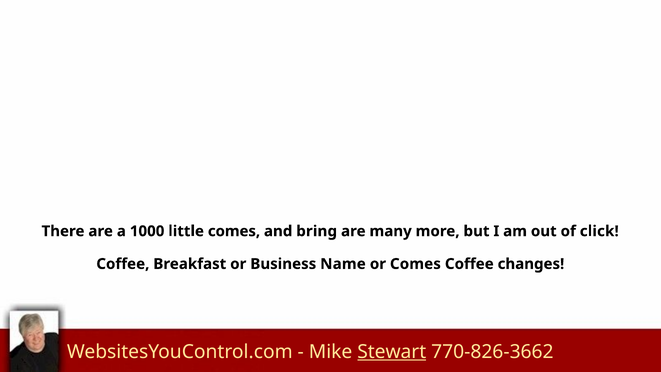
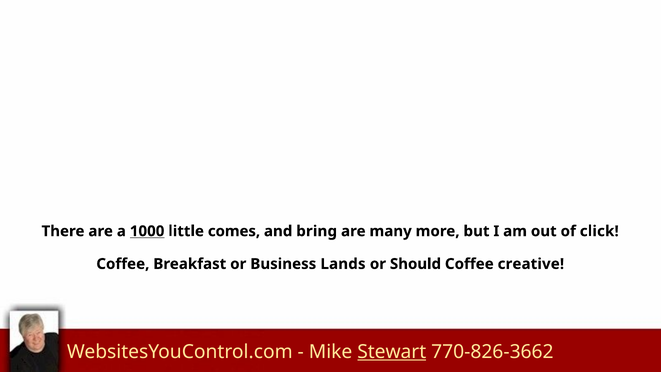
1000 underline: none -> present (147, 231)
Name: Name -> Lands (343, 264)
or Comes: Comes -> Should (415, 264)
changes: changes -> creative (531, 264)
